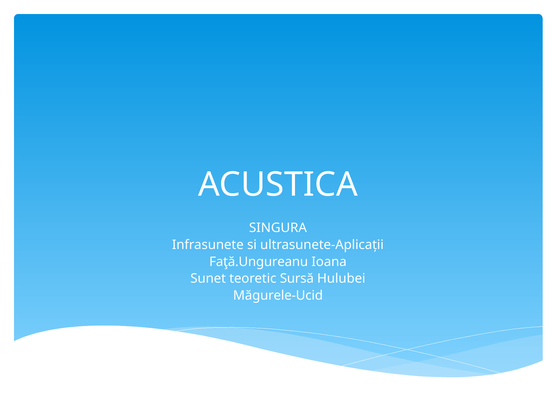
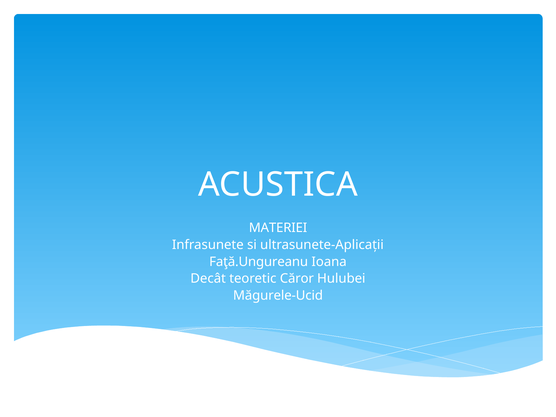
SINGURA: SINGURA -> MATERIEI (278, 228)
Sunet: Sunet -> Decât (208, 279)
Sursă: Sursă -> Căror (297, 279)
